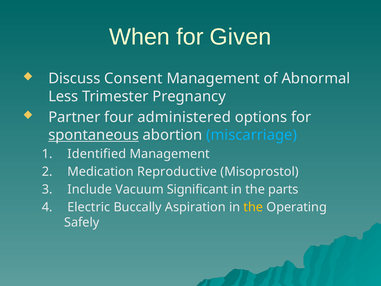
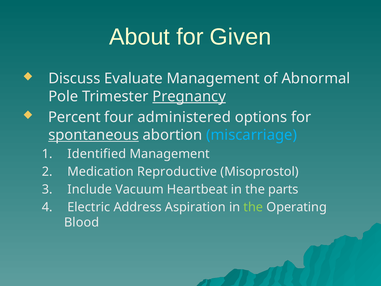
When: When -> About (140, 37)
Consent: Consent -> Evaluate (134, 79)
Less: Less -> Pole (63, 96)
Pregnancy underline: none -> present (189, 96)
Partner: Partner -> Percent (74, 117)
Significant: Significant -> Heartbeat (197, 189)
Buccally: Buccally -> Address (138, 207)
the colour: yellow -> light green (253, 207)
Safely: Safely -> Blood (82, 222)
